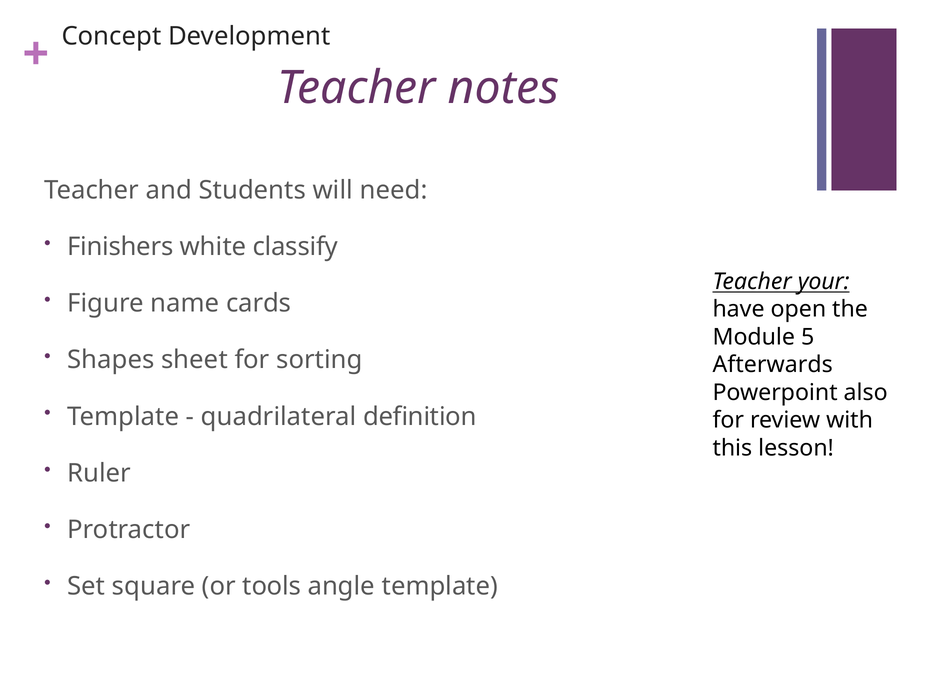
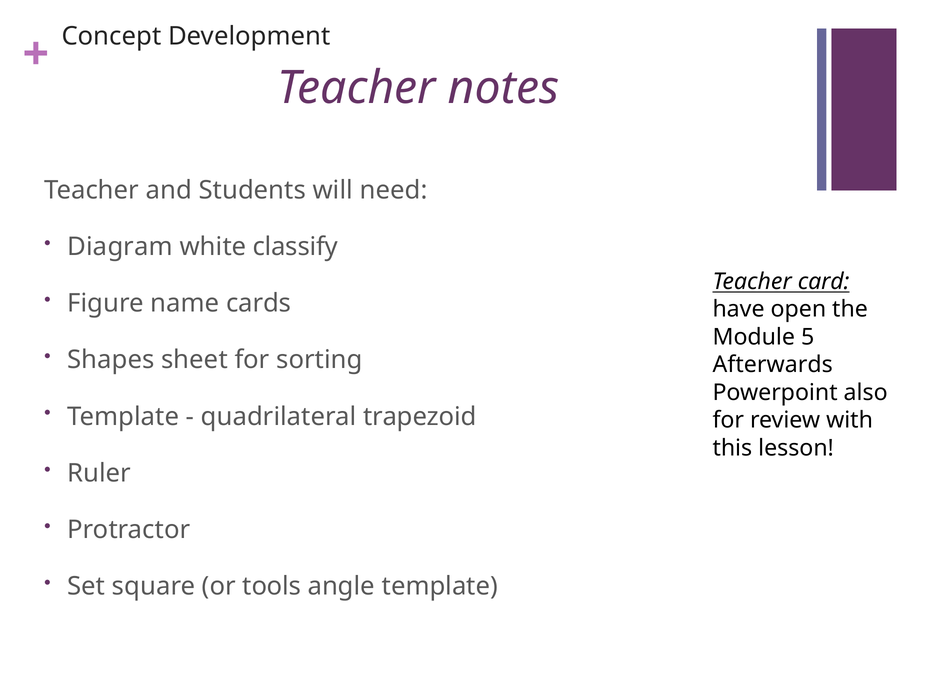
Finishers: Finishers -> Diagram (120, 247)
your: your -> card (824, 282)
definition: definition -> trapezoid (420, 417)
